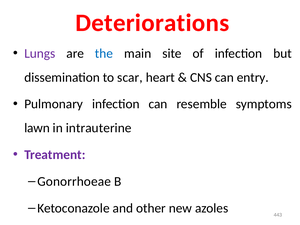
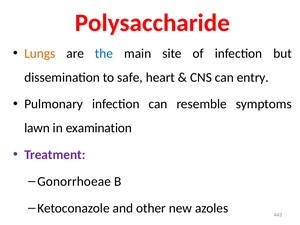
Deteriorations: Deteriorations -> Polysaccharide (152, 23)
Lungs colour: purple -> orange (40, 53)
scar: scar -> safe (130, 77)
intrauterine: intrauterine -> examination (99, 128)
